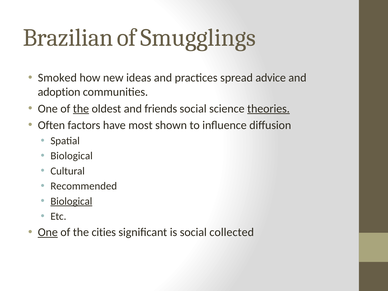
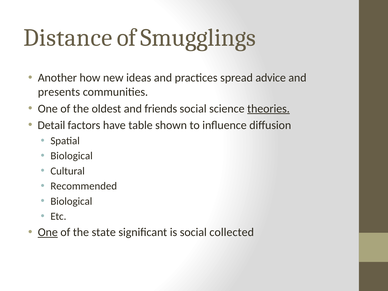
Brazilian: Brazilian -> Distance (68, 38)
Smoked: Smoked -> Another (57, 78)
adoption: adoption -> presents (59, 92)
the underline: present -> none (81, 109)
Often: Often -> Detail (51, 125)
most: most -> table (141, 125)
Biological underline: present -> none (71, 201)
cities: cities -> state (104, 232)
